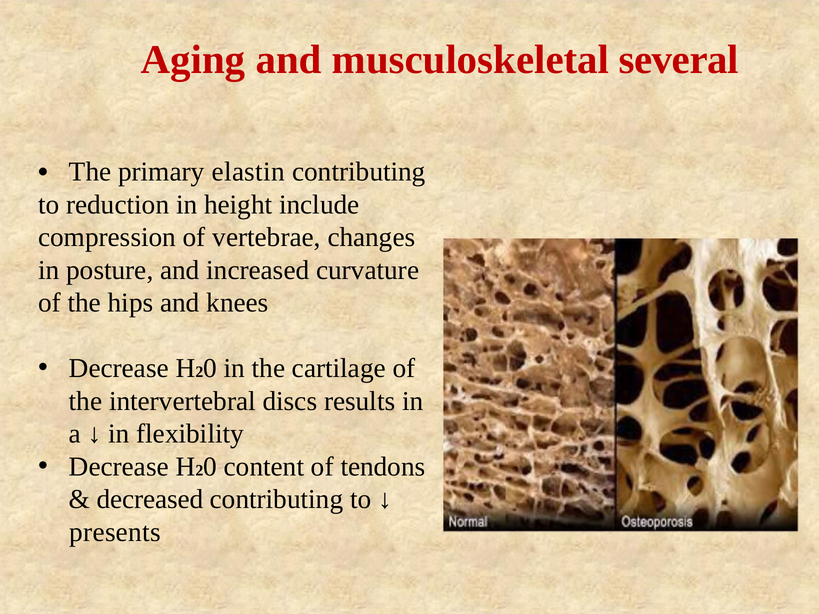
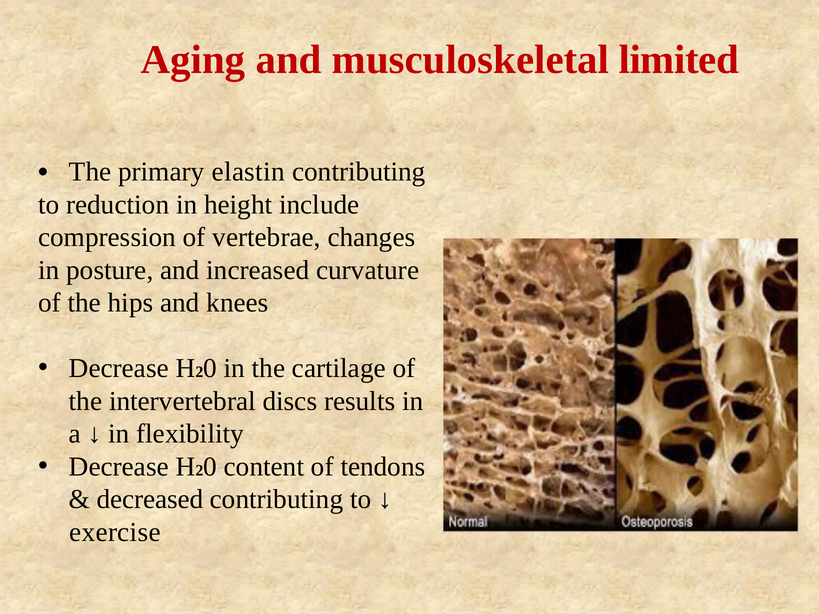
several: several -> limited (679, 60)
presents: presents -> exercise (115, 532)
